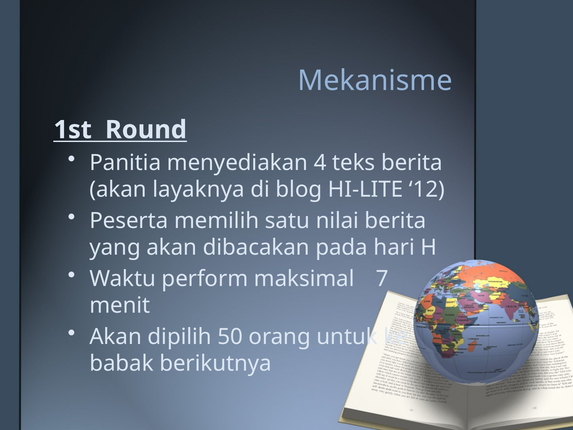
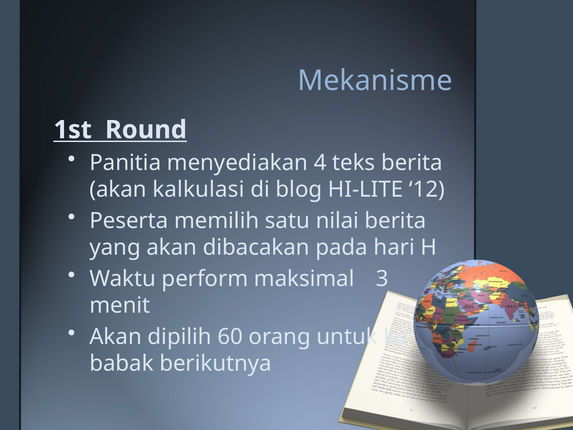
layaknya: layaknya -> kalkulasi (199, 189)
7: 7 -> 3 (382, 279)
50: 50 -> 60 (230, 337)
